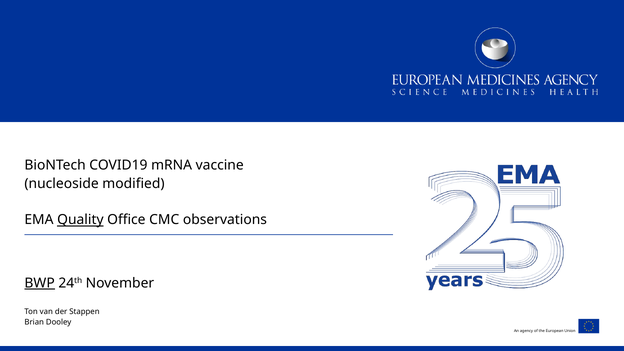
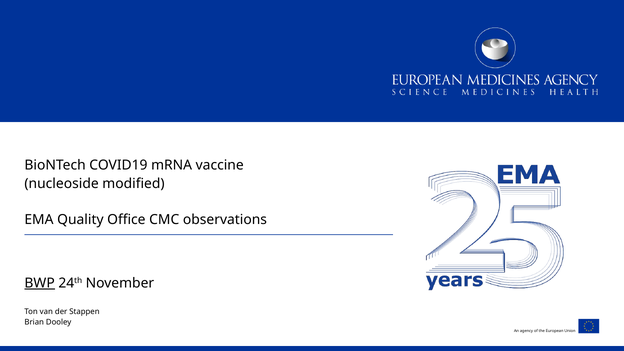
Quality underline: present -> none (80, 220)
